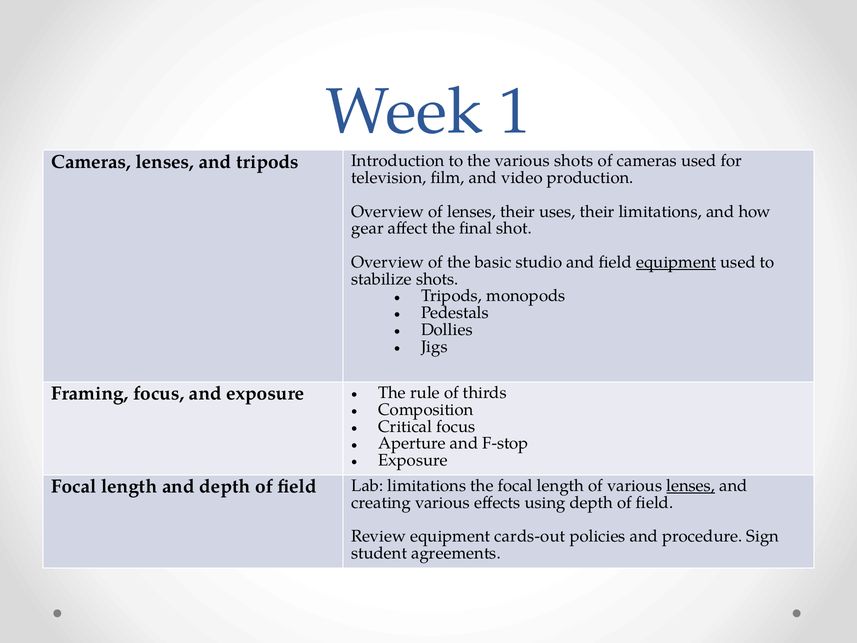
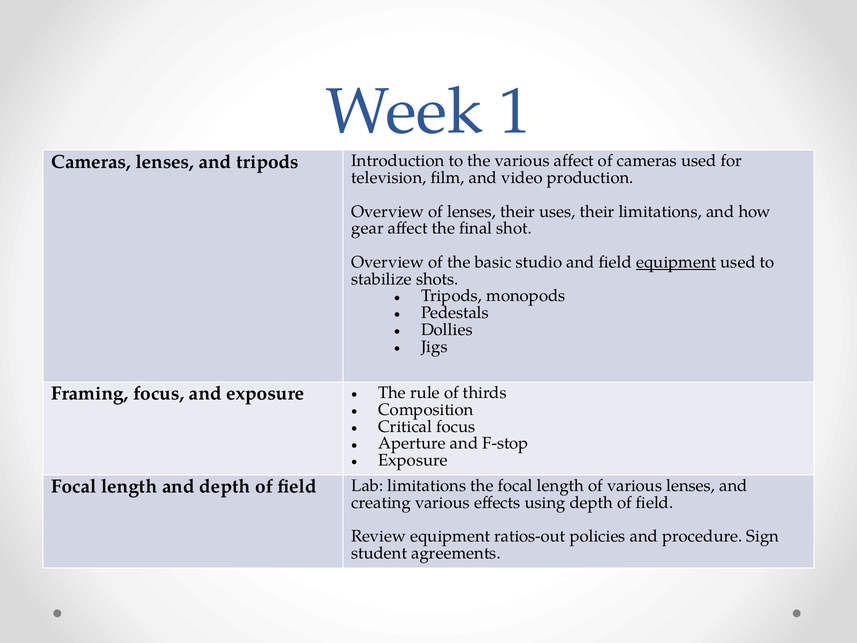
various shots: shots -> affect (574, 161)
lenses underline: present -> none (691, 486)
cards-out: cards-out -> ratios-out (530, 536)
